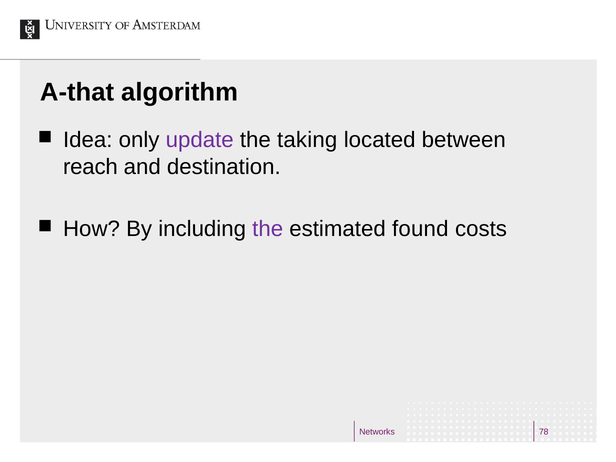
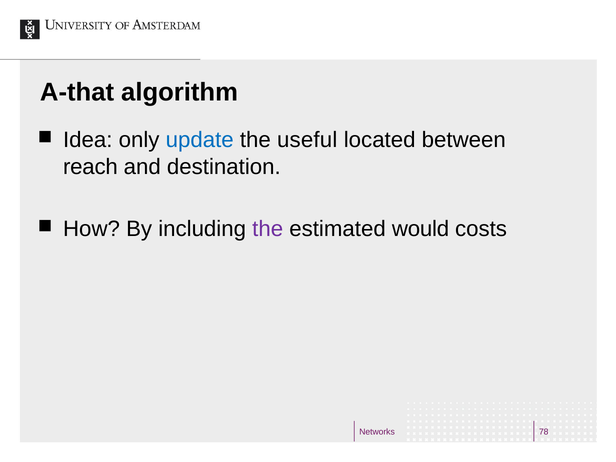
update colour: purple -> blue (200, 140)
taking: taking -> useful (307, 140)
found: found -> would (421, 229)
